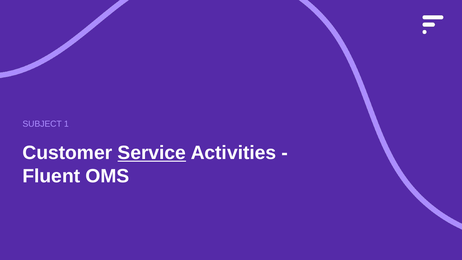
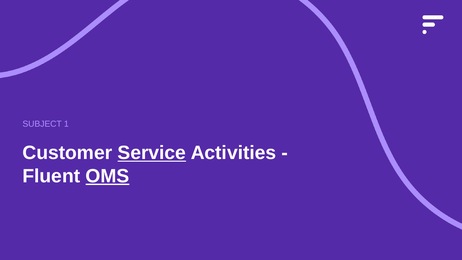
OMS underline: none -> present (107, 176)
